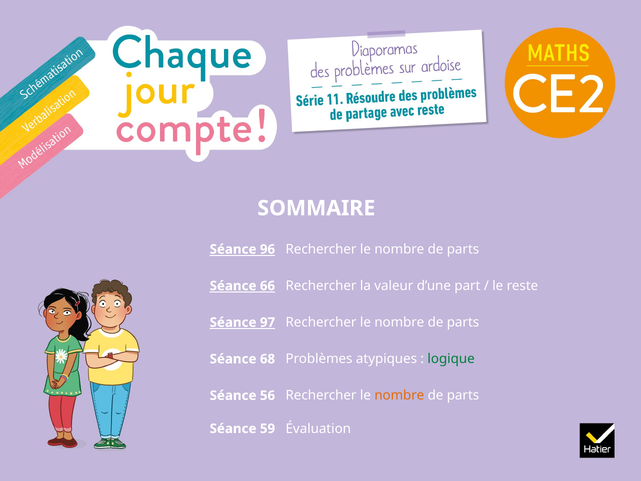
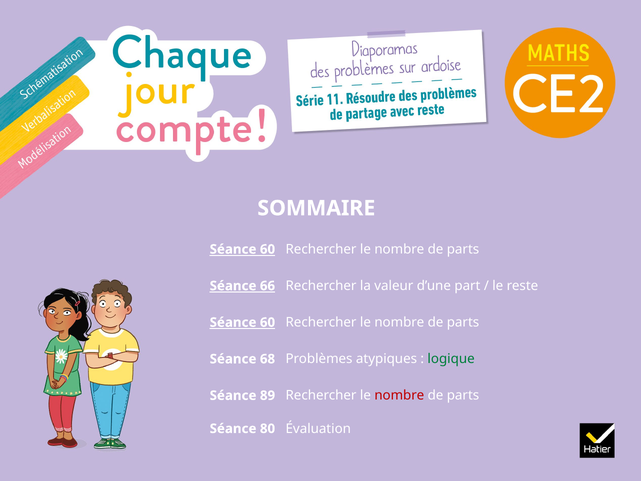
96: 96 -> 60 (268, 249)
97: 97 -> 60 (268, 322)
56: 56 -> 89 (268, 395)
nombre colour: orange -> red (399, 395)
59: 59 -> 80 (268, 428)
